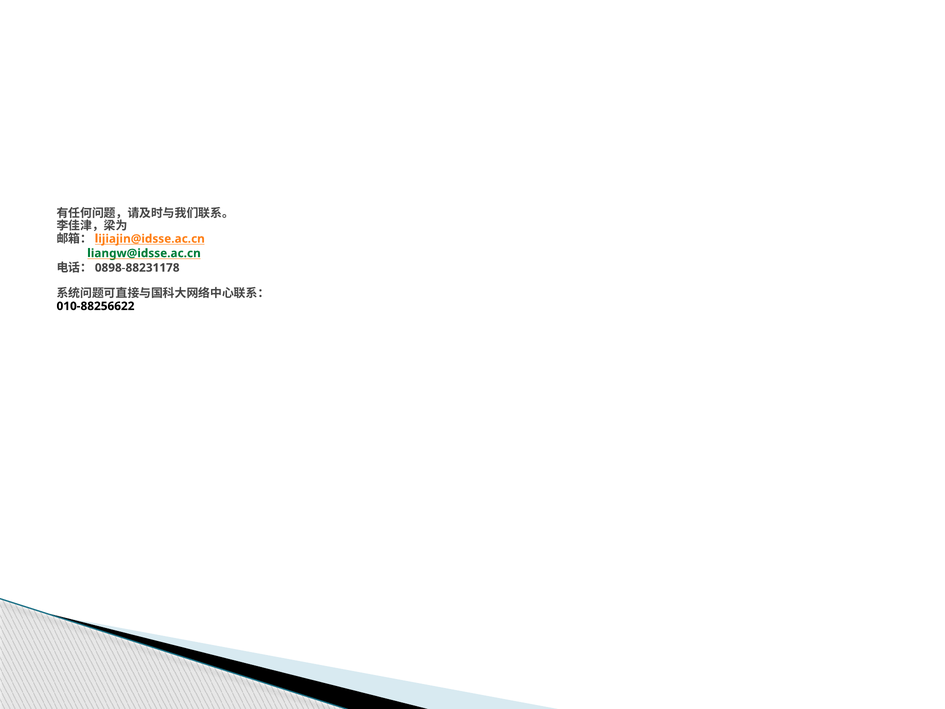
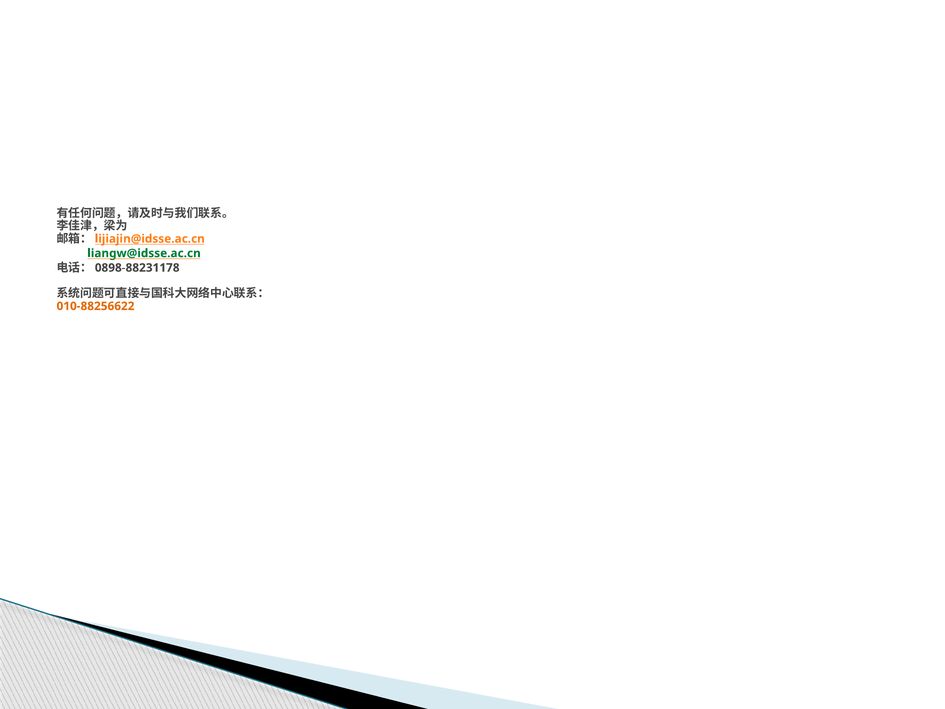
010-88256622 colour: black -> orange (96, 306)
